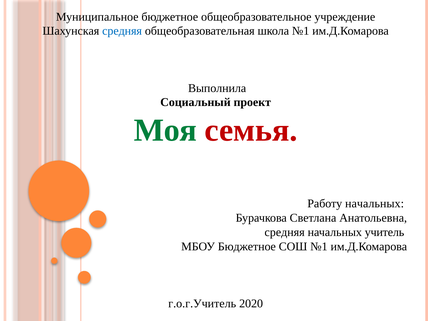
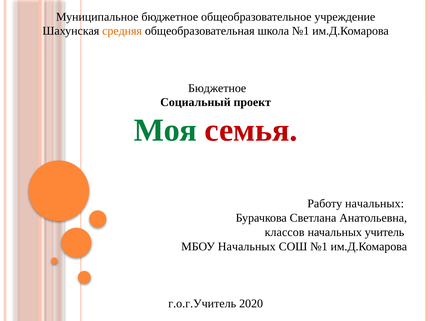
средняя colour: blue -> orange (122, 31)
Выполнила: Выполнила -> Бюджетное (217, 88)
средняя: средняя -> классов (285, 232)
МБОУ Бюджетное: Бюджетное -> Начальных (247, 247)
